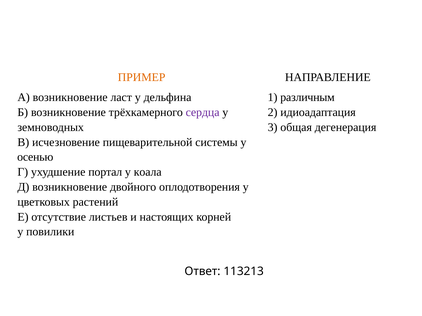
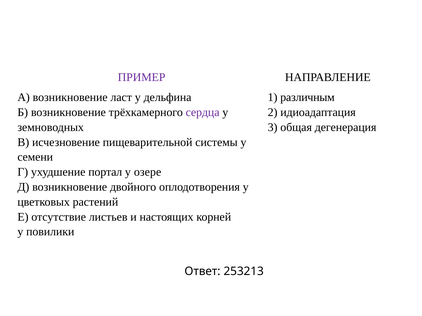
ПРИМЕР colour: orange -> purple (142, 77)
осенью: осенью -> семени (35, 157)
коала: коала -> озере (148, 172)
113213: 113213 -> 253213 (244, 272)
